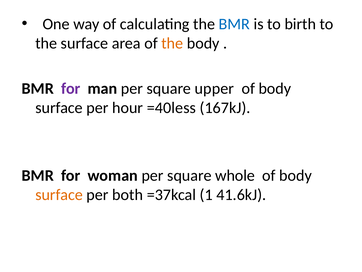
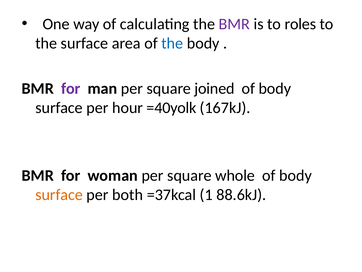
BMR colour: blue -> purple (234, 24)
birth: birth -> roles (300, 24)
the colour: orange -> blue (172, 43)
upper: upper -> joined (214, 88)
=40less: =40less -> =40yolk (171, 108)
41.6kJ: 41.6kJ -> 88.6kJ (241, 195)
